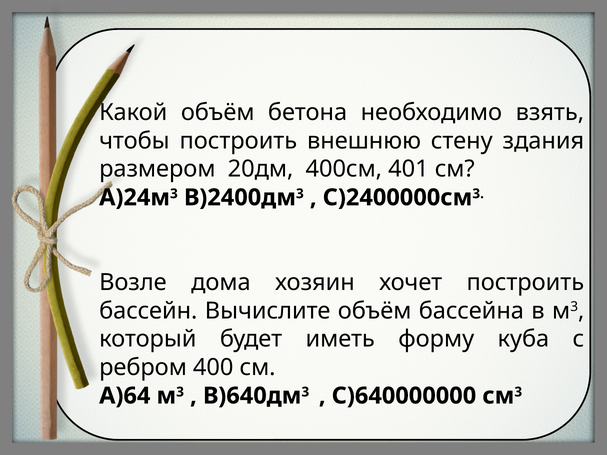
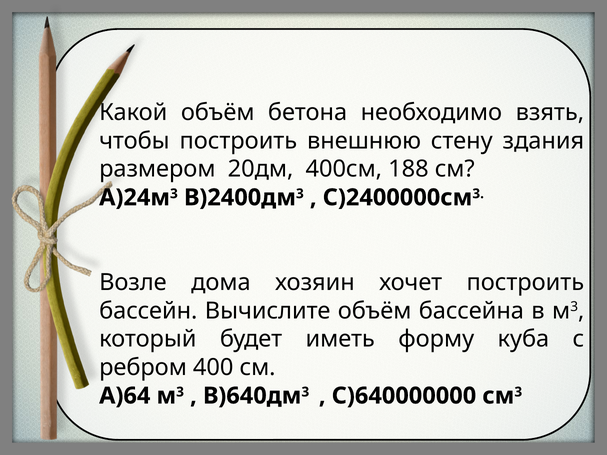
401: 401 -> 188 (408, 169)
